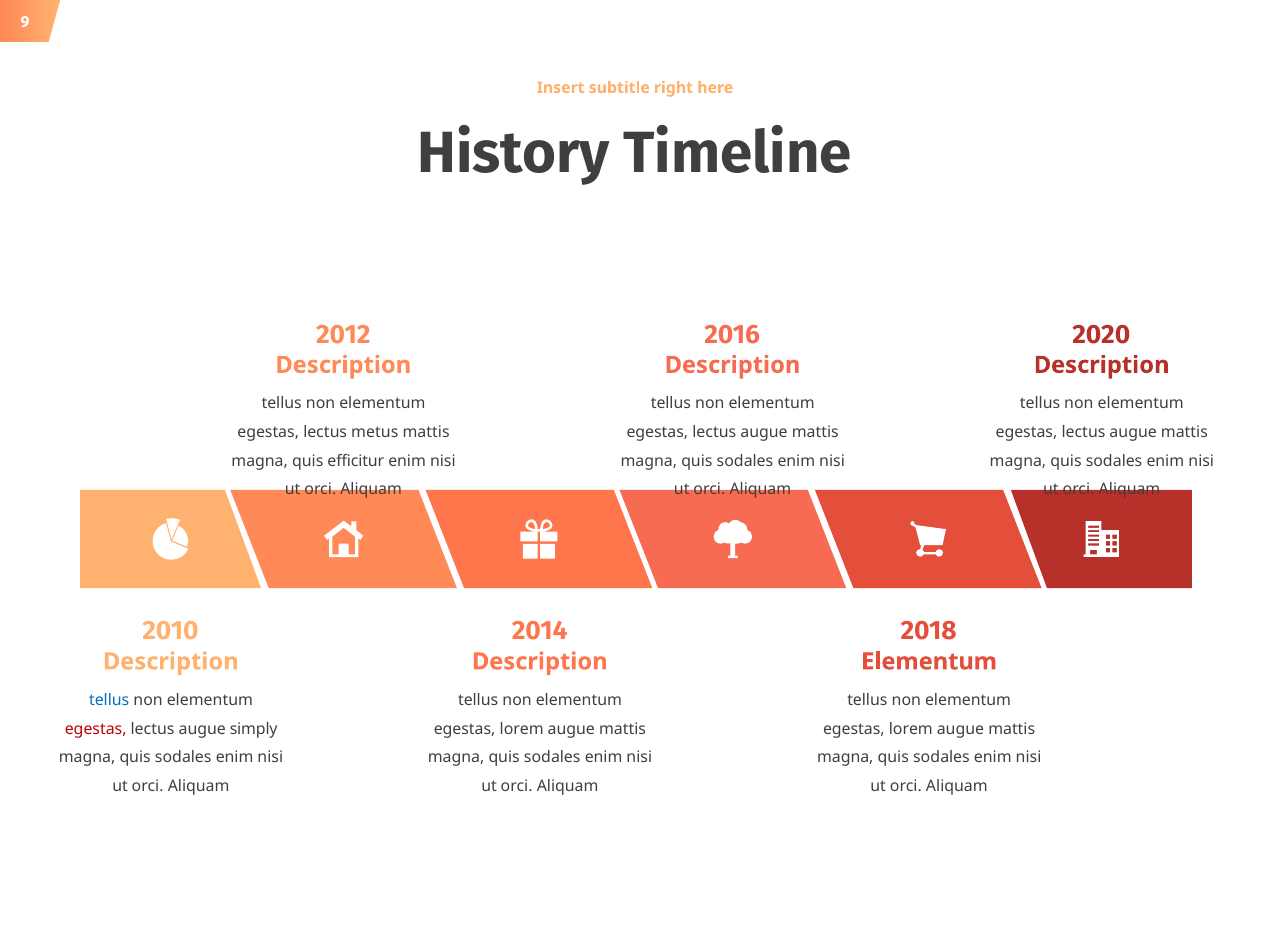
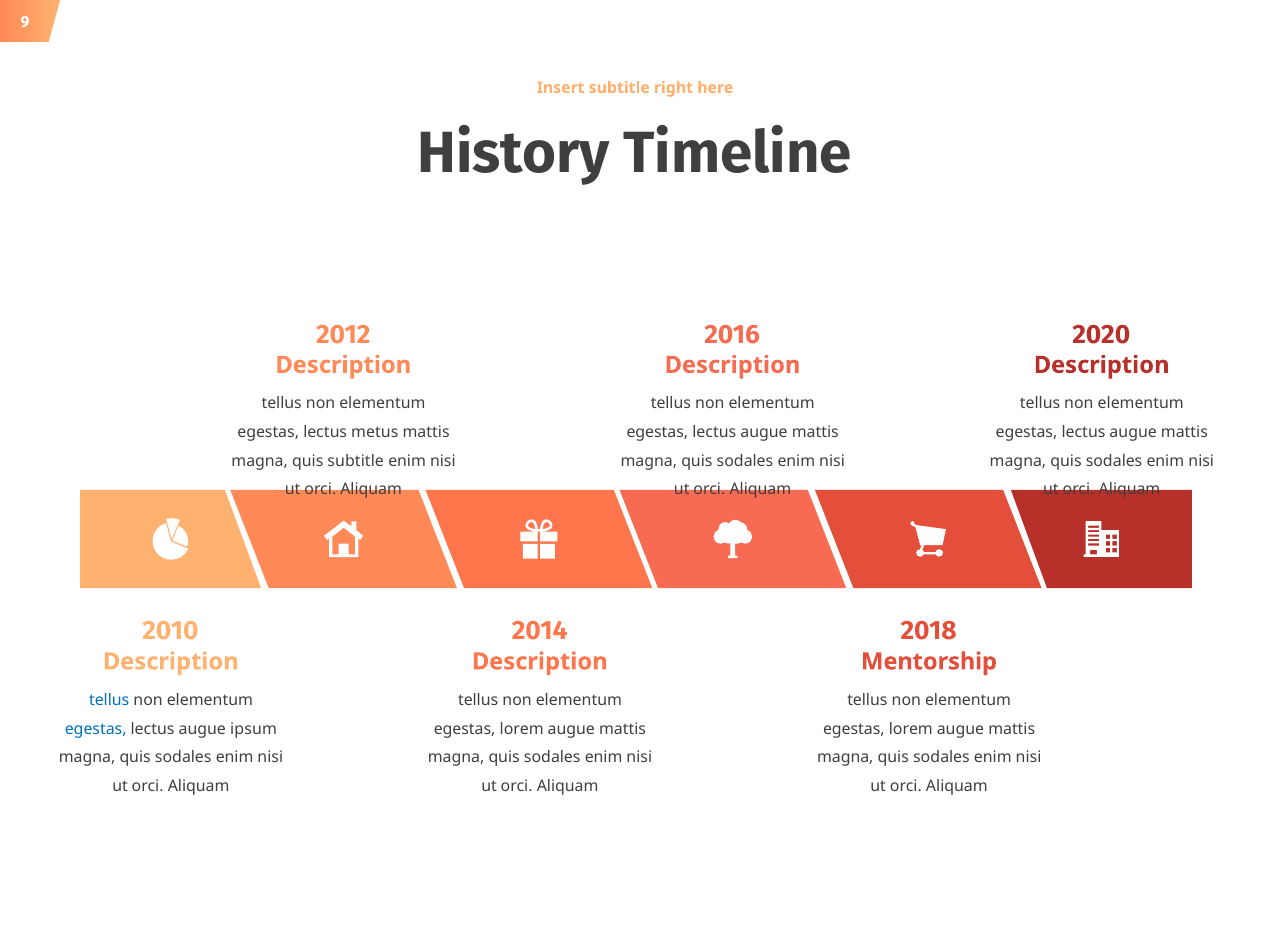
quis efficitur: efficitur -> subtitle (356, 461)
Elementum: Elementum -> Mentorship (929, 662)
egestas colour: red -> blue (96, 729)
simply: simply -> ipsum (254, 729)
